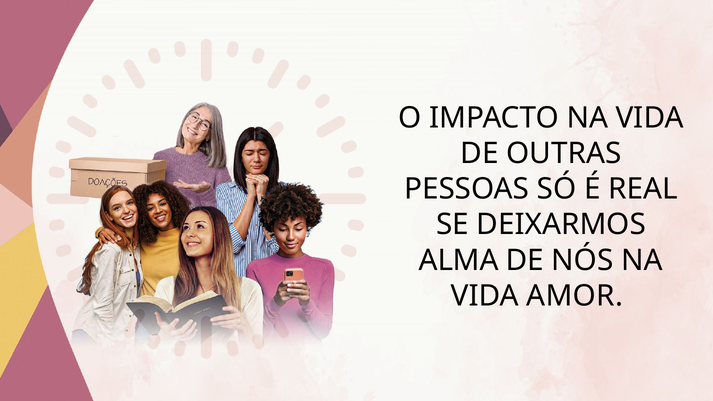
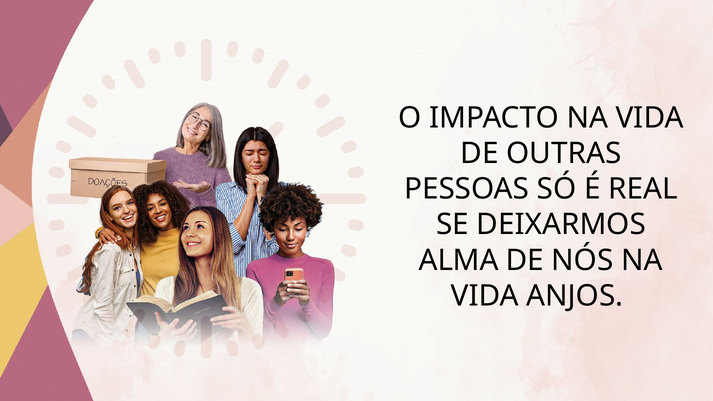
AMOR: AMOR -> ANJOS (575, 296)
